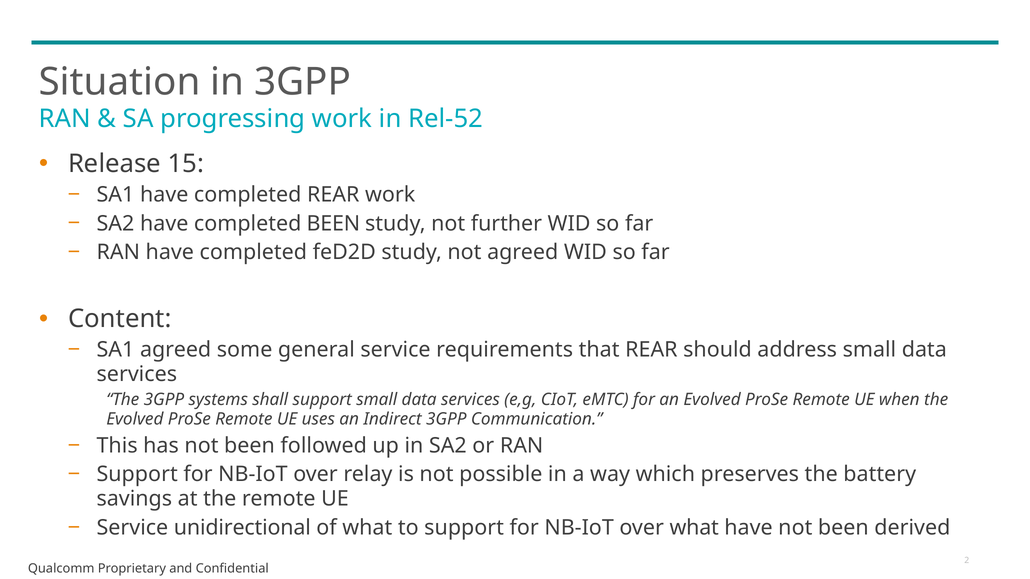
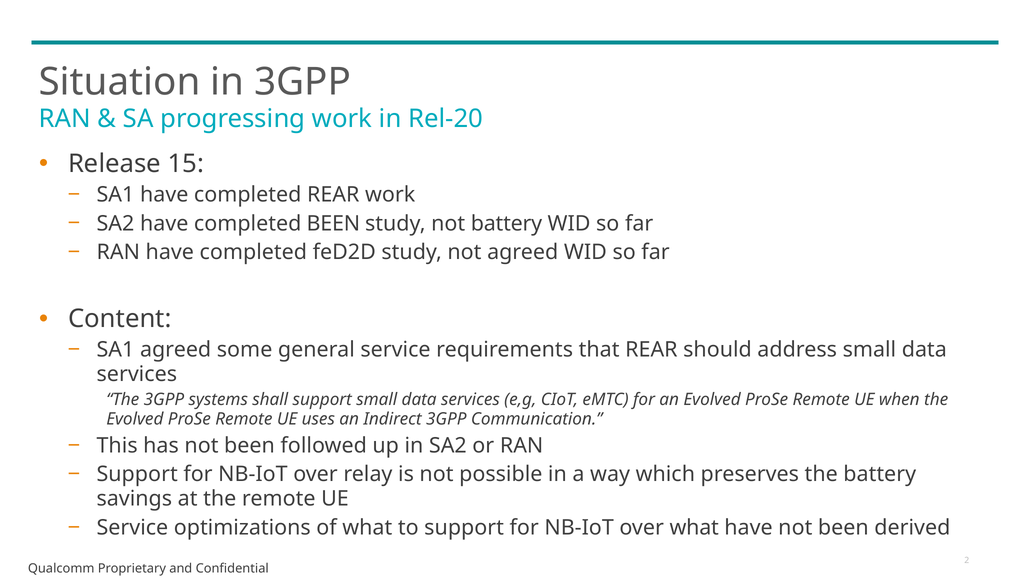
Rel-52: Rel-52 -> Rel-20 (446, 119)
not further: further -> battery (506, 224)
unidirectional: unidirectional -> optimizations (242, 528)
